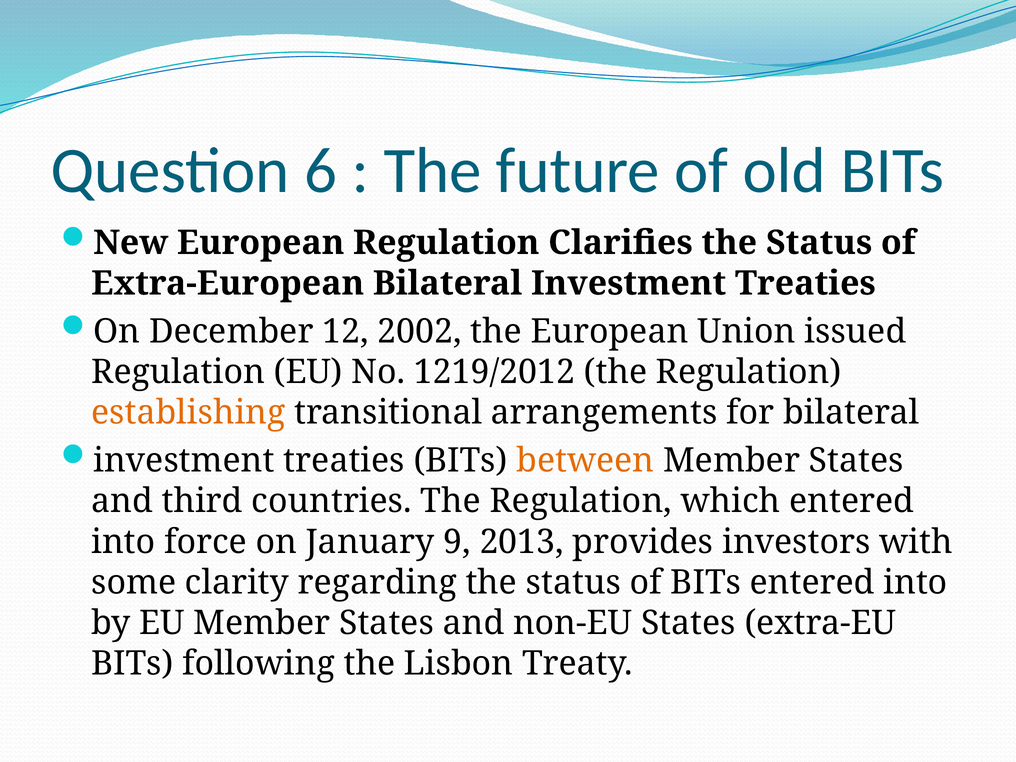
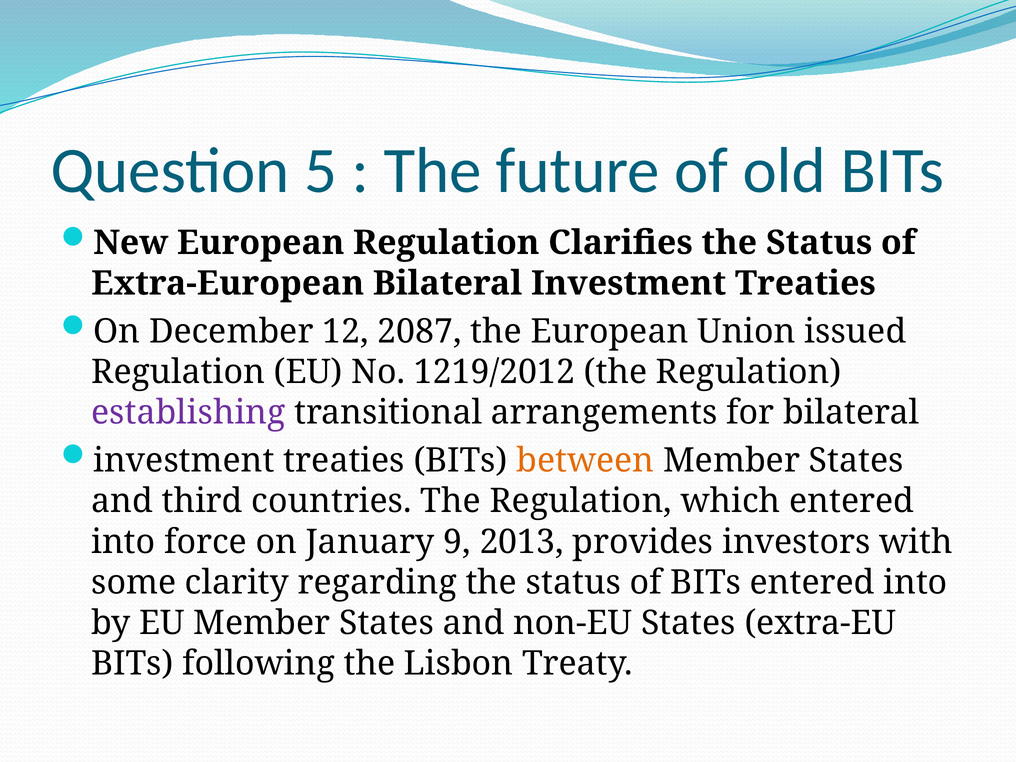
6: 6 -> 5 (321, 171)
2002: 2002 -> 2087 (419, 331)
establishing colour: orange -> purple (188, 413)
